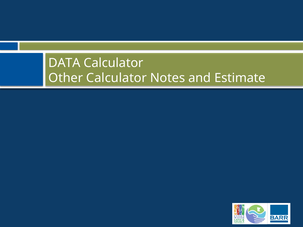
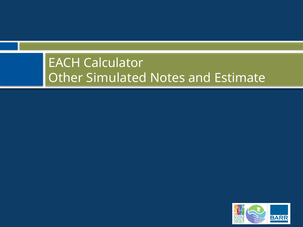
DATA: DATA -> EACH (64, 63)
Other Calculator: Calculator -> Simulated (116, 78)
